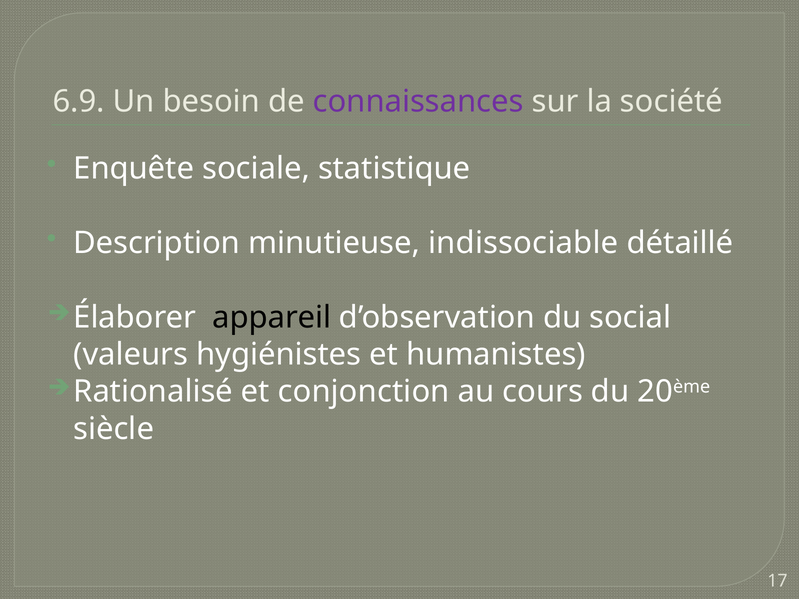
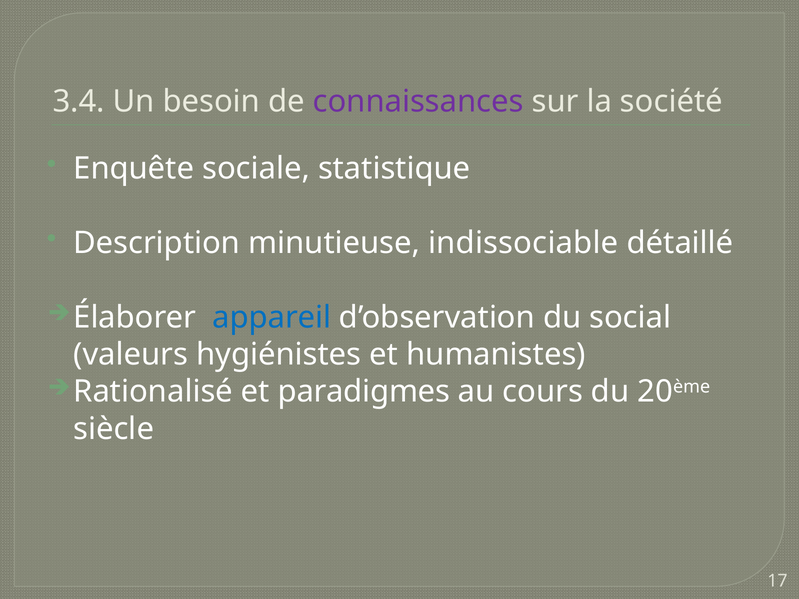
6.9: 6.9 -> 3.4 (79, 102)
appareil colour: black -> blue (272, 317)
conjonction: conjonction -> paradigmes (364, 392)
